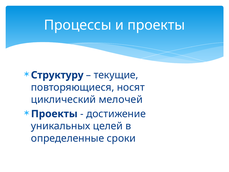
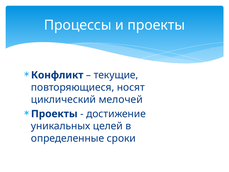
Структуру: Структуру -> Конфликт (57, 75)
